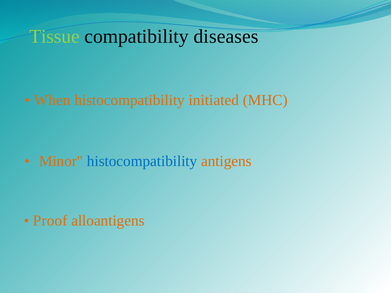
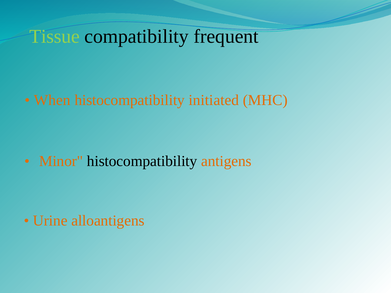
diseases: diseases -> frequent (226, 36)
histocompatibility colour: blue -> black (142, 161)
Proof: Proof -> Urine (50, 221)
